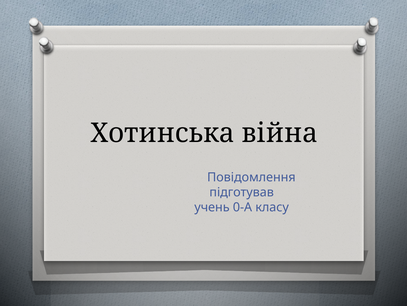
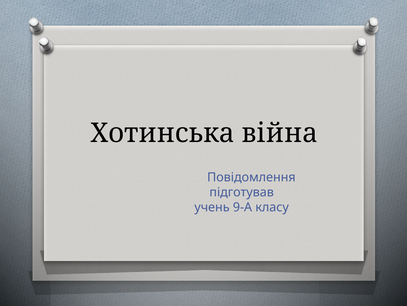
0-А: 0-А -> 9-А (242, 207)
